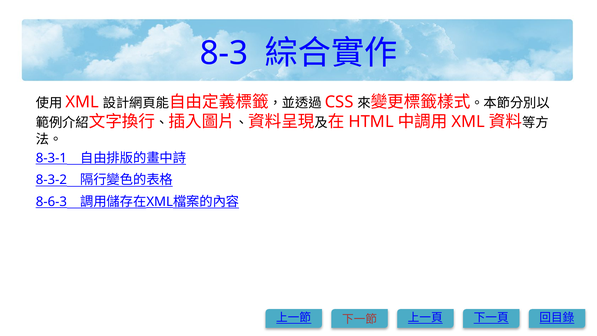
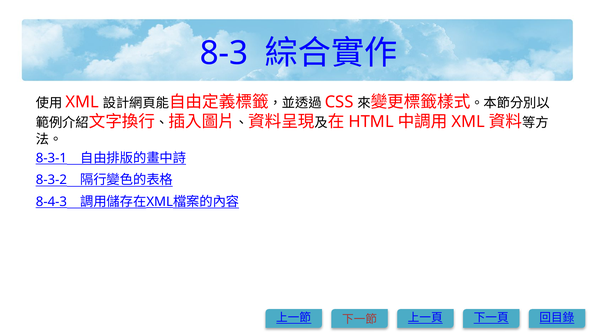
8-6-3: 8-6-3 -> 8-4-3 (51, 202)
